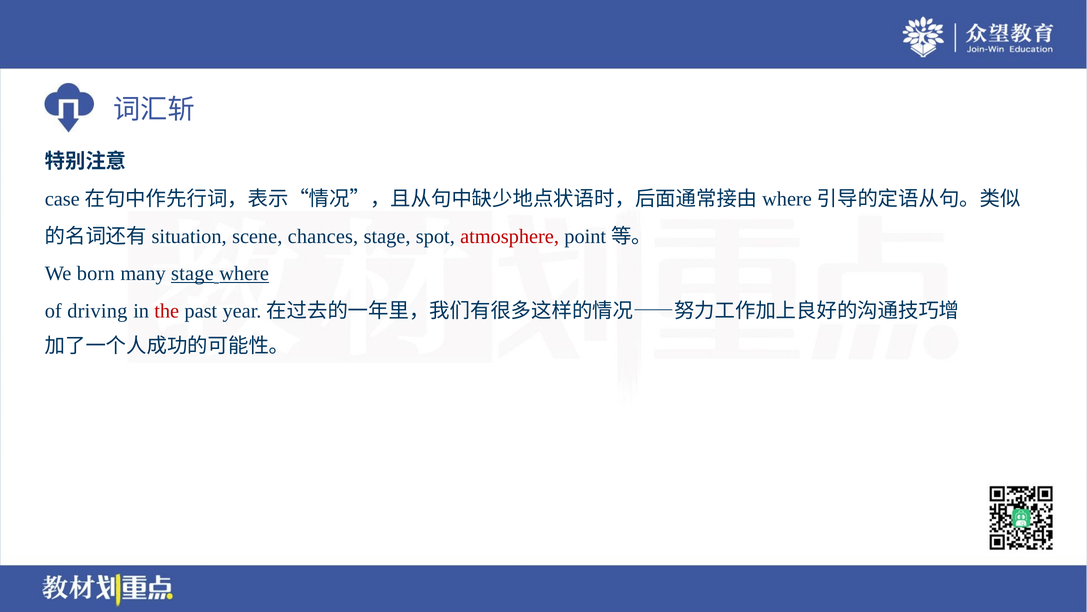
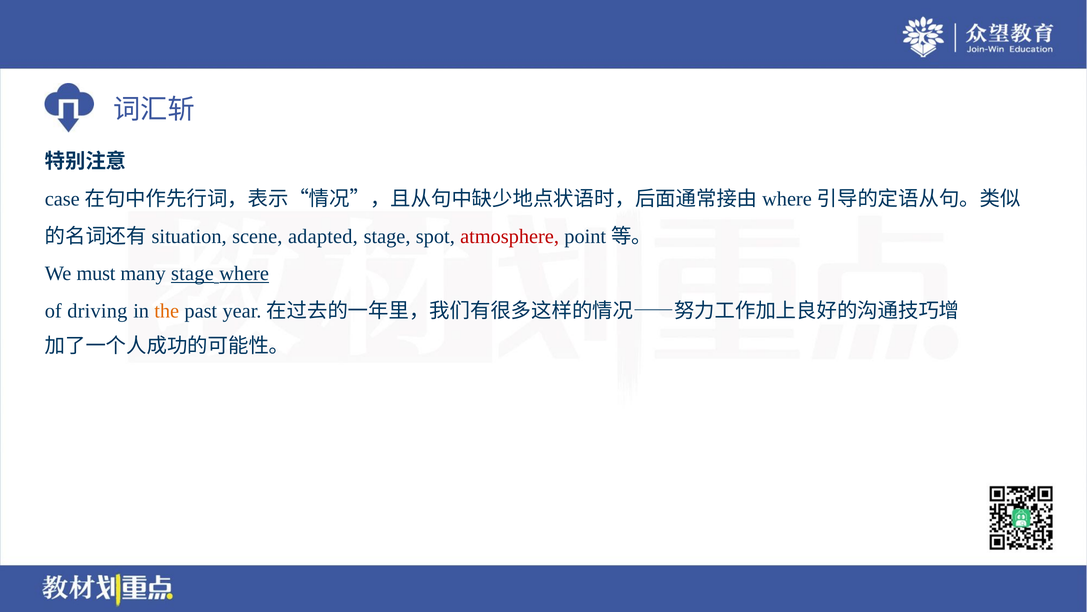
scene chances: chances -> adapted (323, 236)
born: born -> must (96, 273)
the colour: red -> orange (167, 311)
